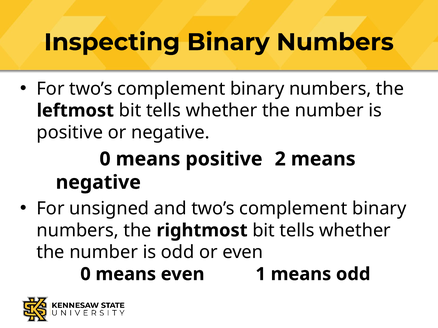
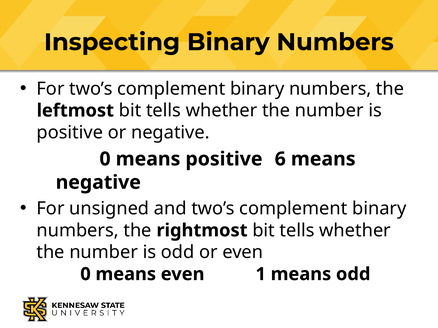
2: 2 -> 6 (280, 159)
